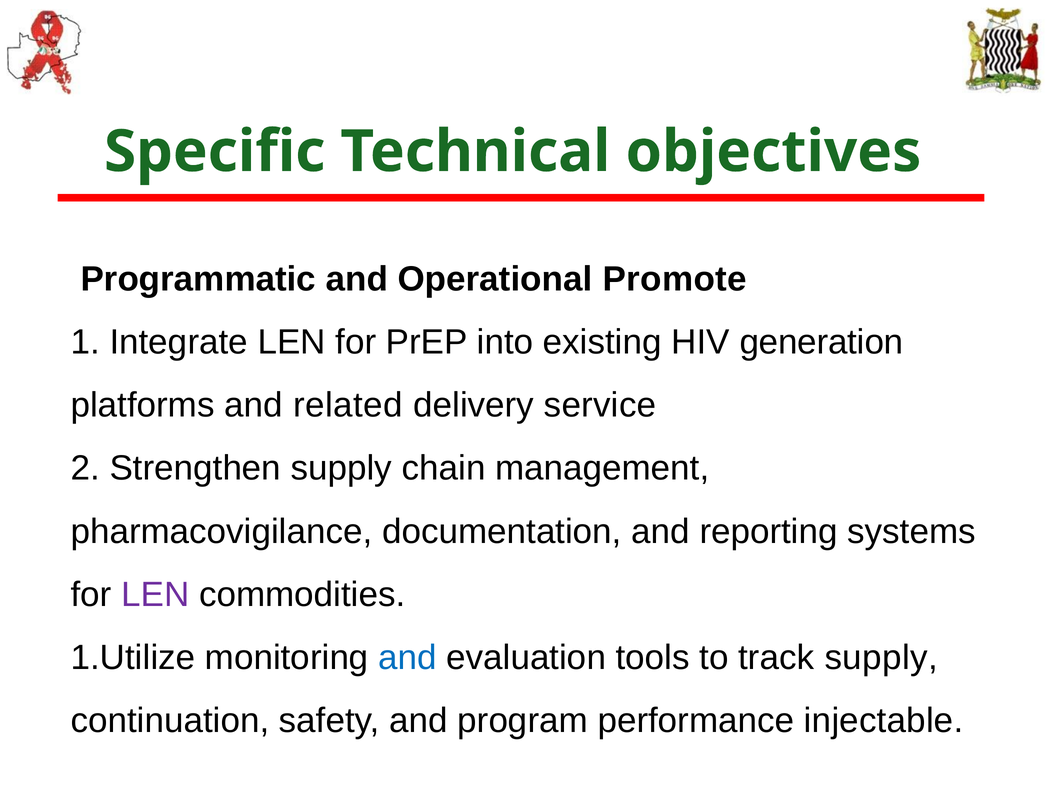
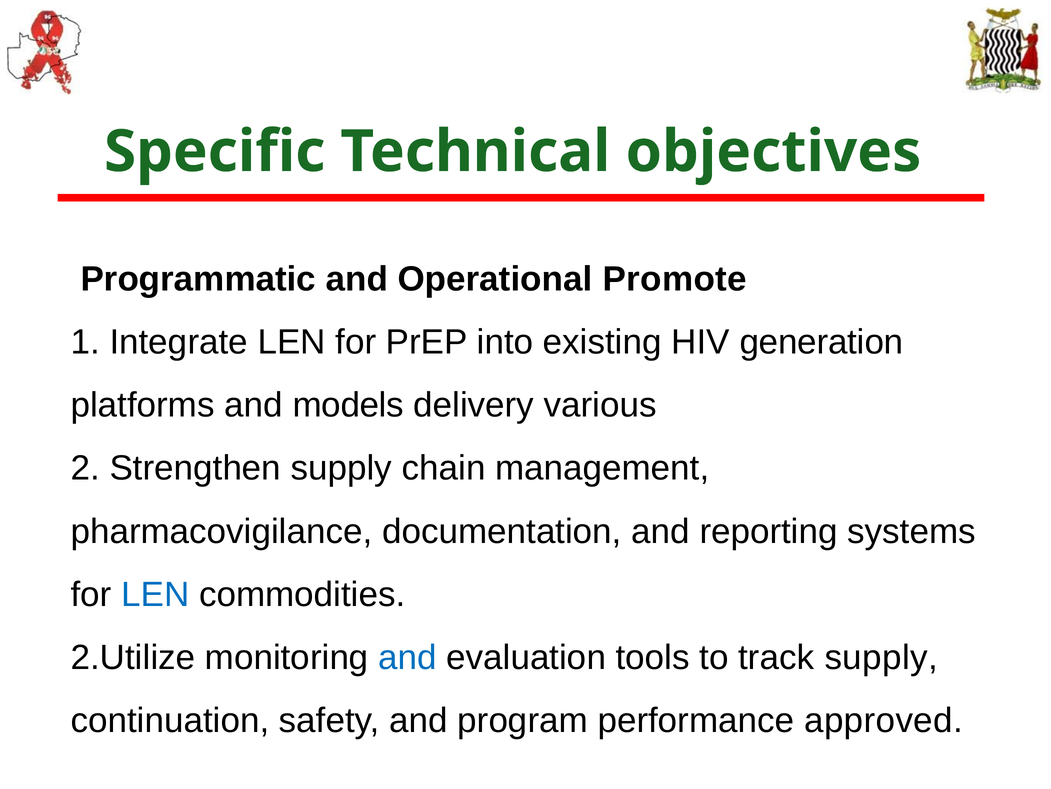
related: related -> models (348, 405)
service: service -> various (600, 405)
LEN colour: purple -> blue (155, 594)
1.Utilize: 1.Utilize -> 2.Utilize (133, 657)
injectable: injectable -> approved (884, 720)
